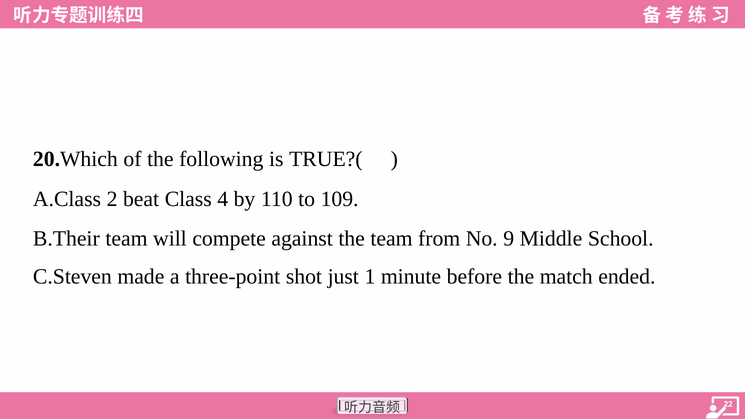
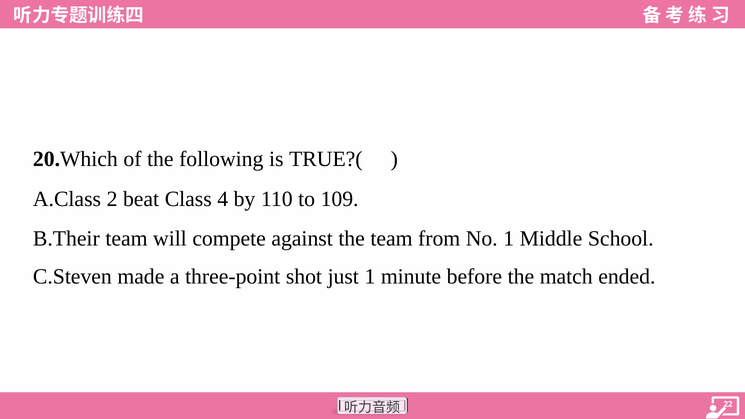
No 9: 9 -> 1 (509, 239)
